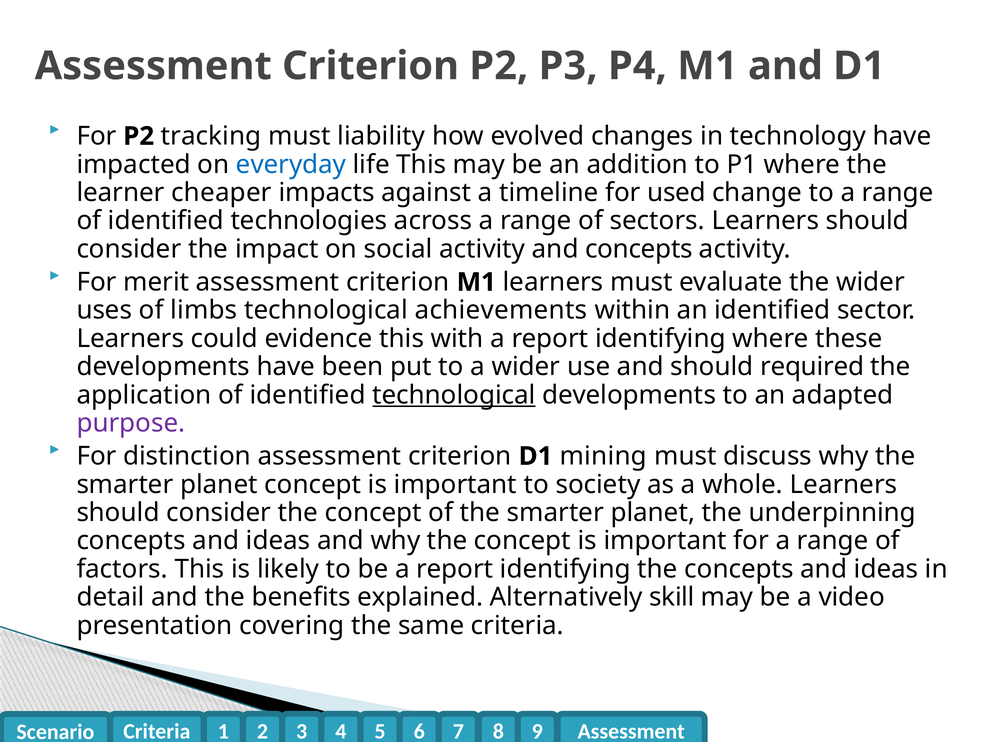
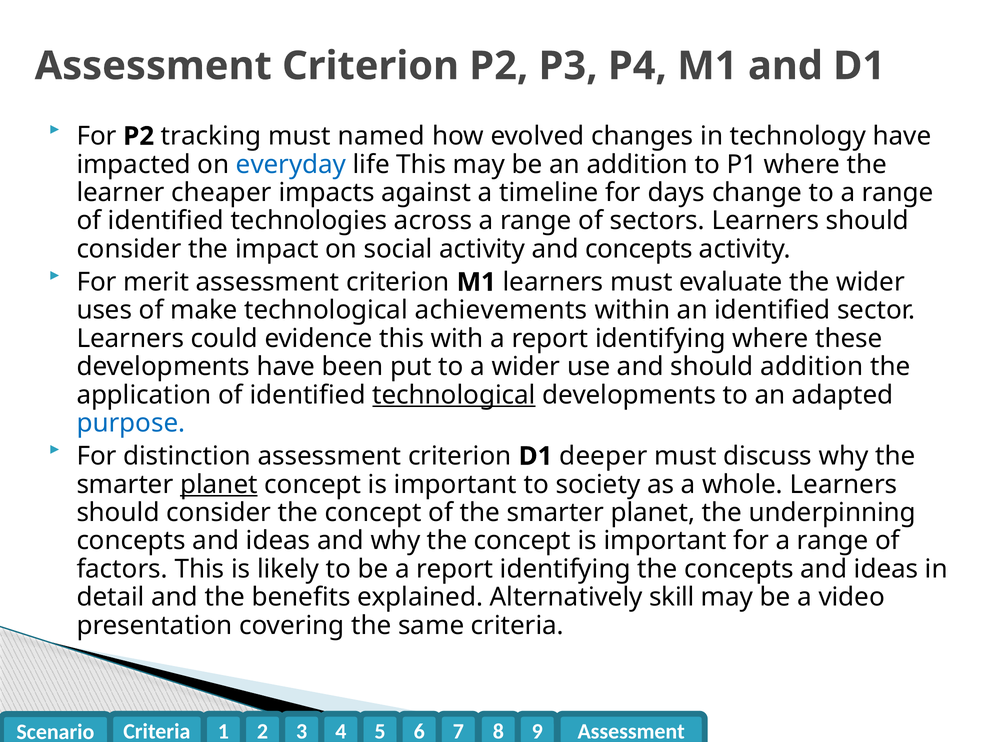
liability: liability -> named (381, 136)
used: used -> days (676, 193)
limbs: limbs -> make (204, 310)
should required: required -> addition (812, 367)
purpose colour: purple -> blue (131, 423)
mining: mining -> deeper (603, 456)
planet underline: none -> present (219, 484)
